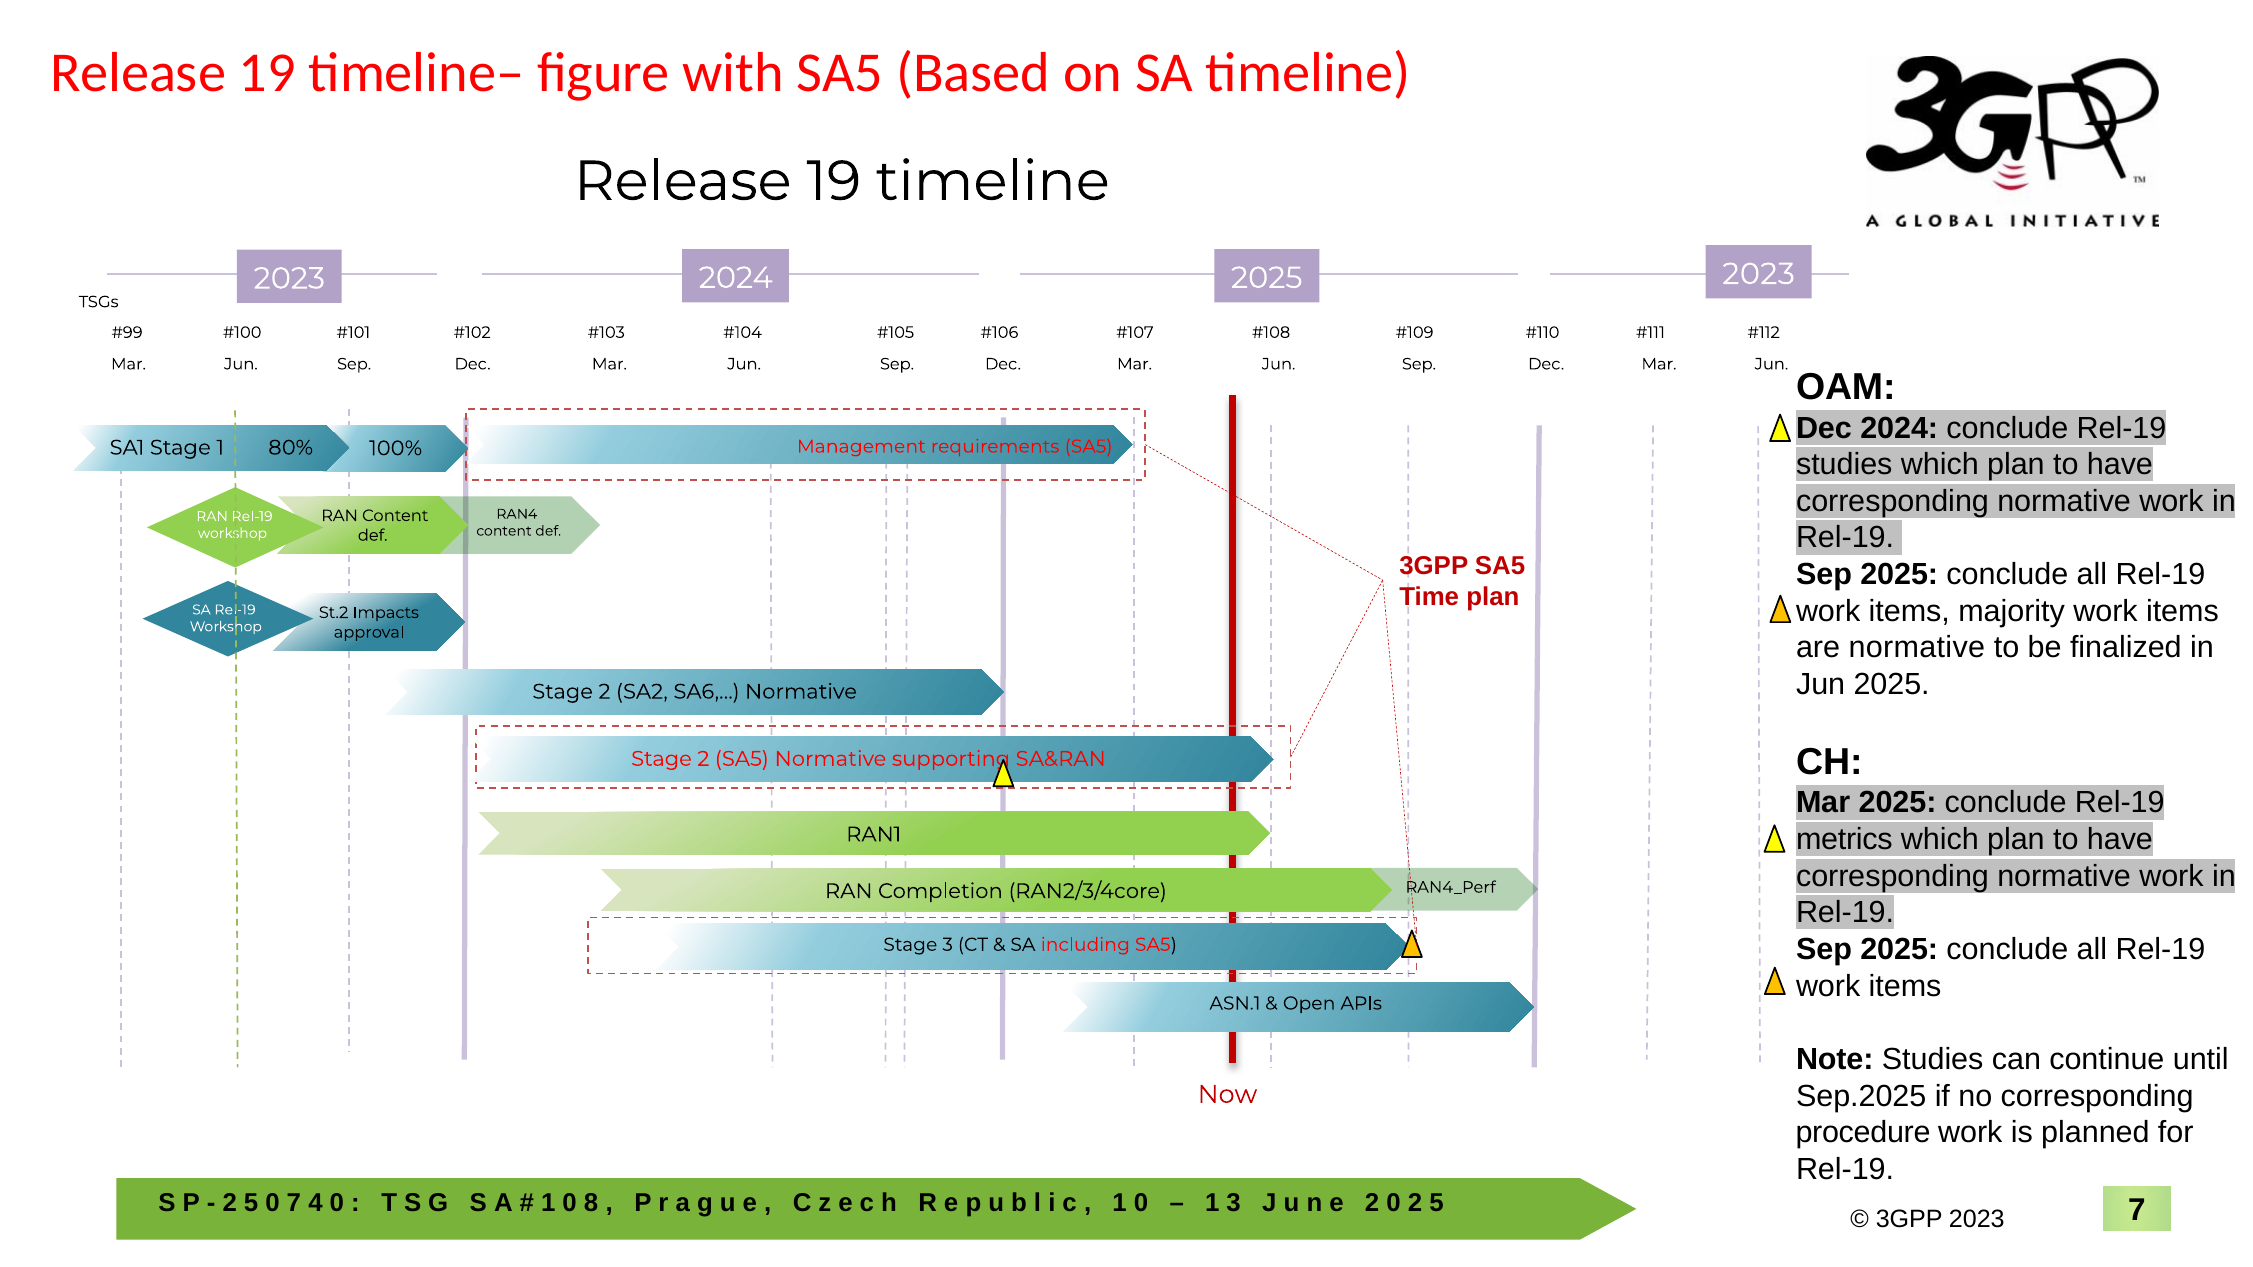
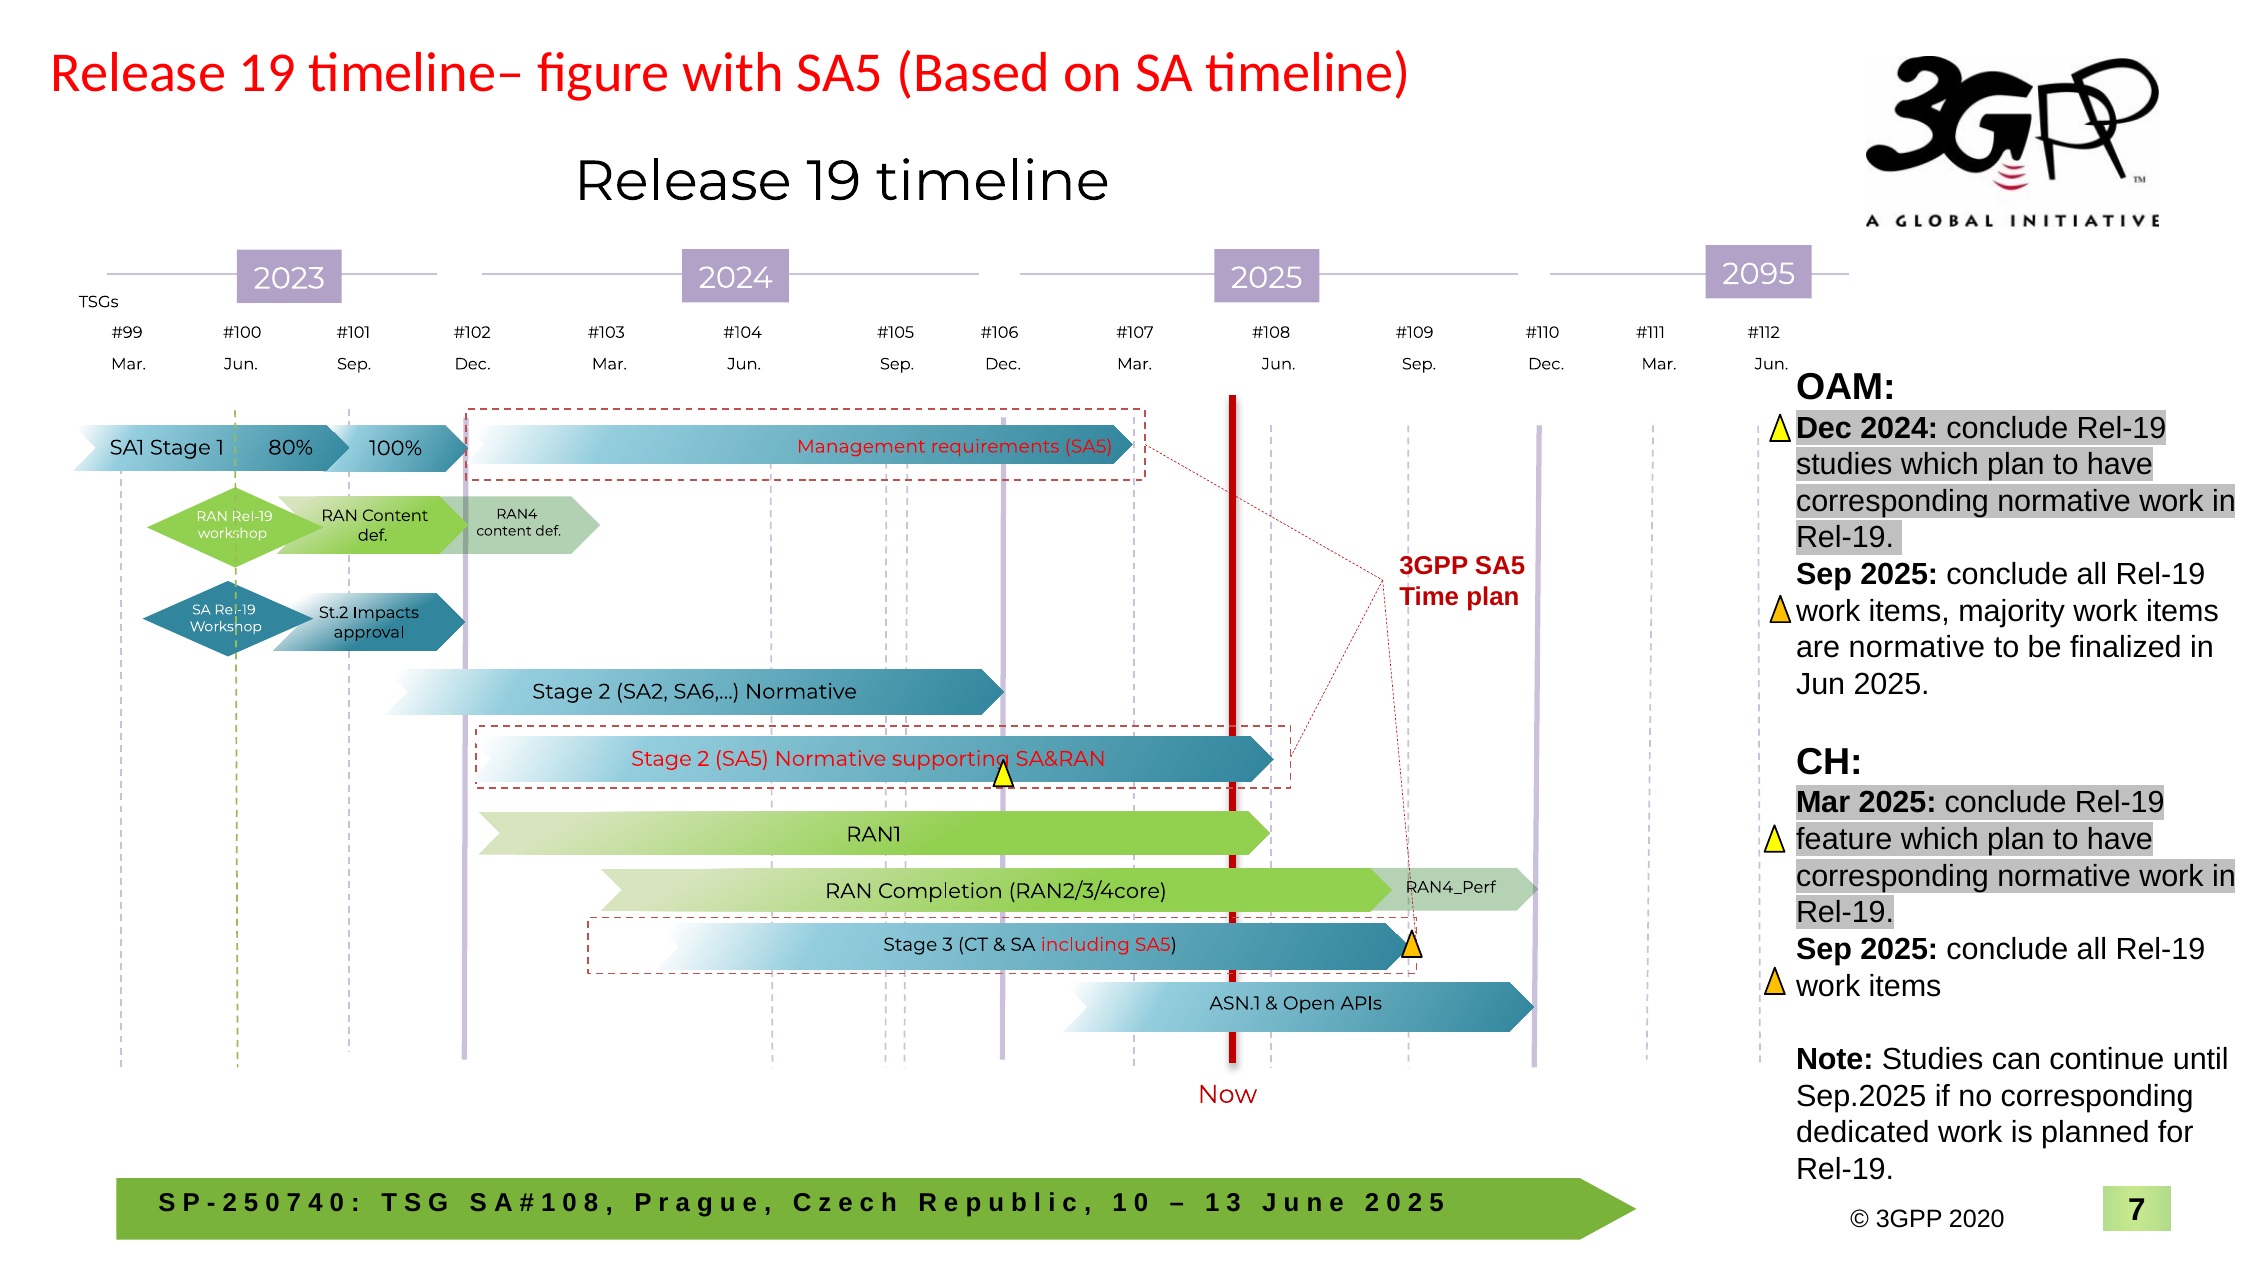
2023: 2023 -> 2095 (1759, 274)
metrics: metrics -> feature (1844, 840)
procedure: procedure -> dedicated (1863, 1133)
3GPP 2023: 2023 -> 2020 (1977, 1219)
